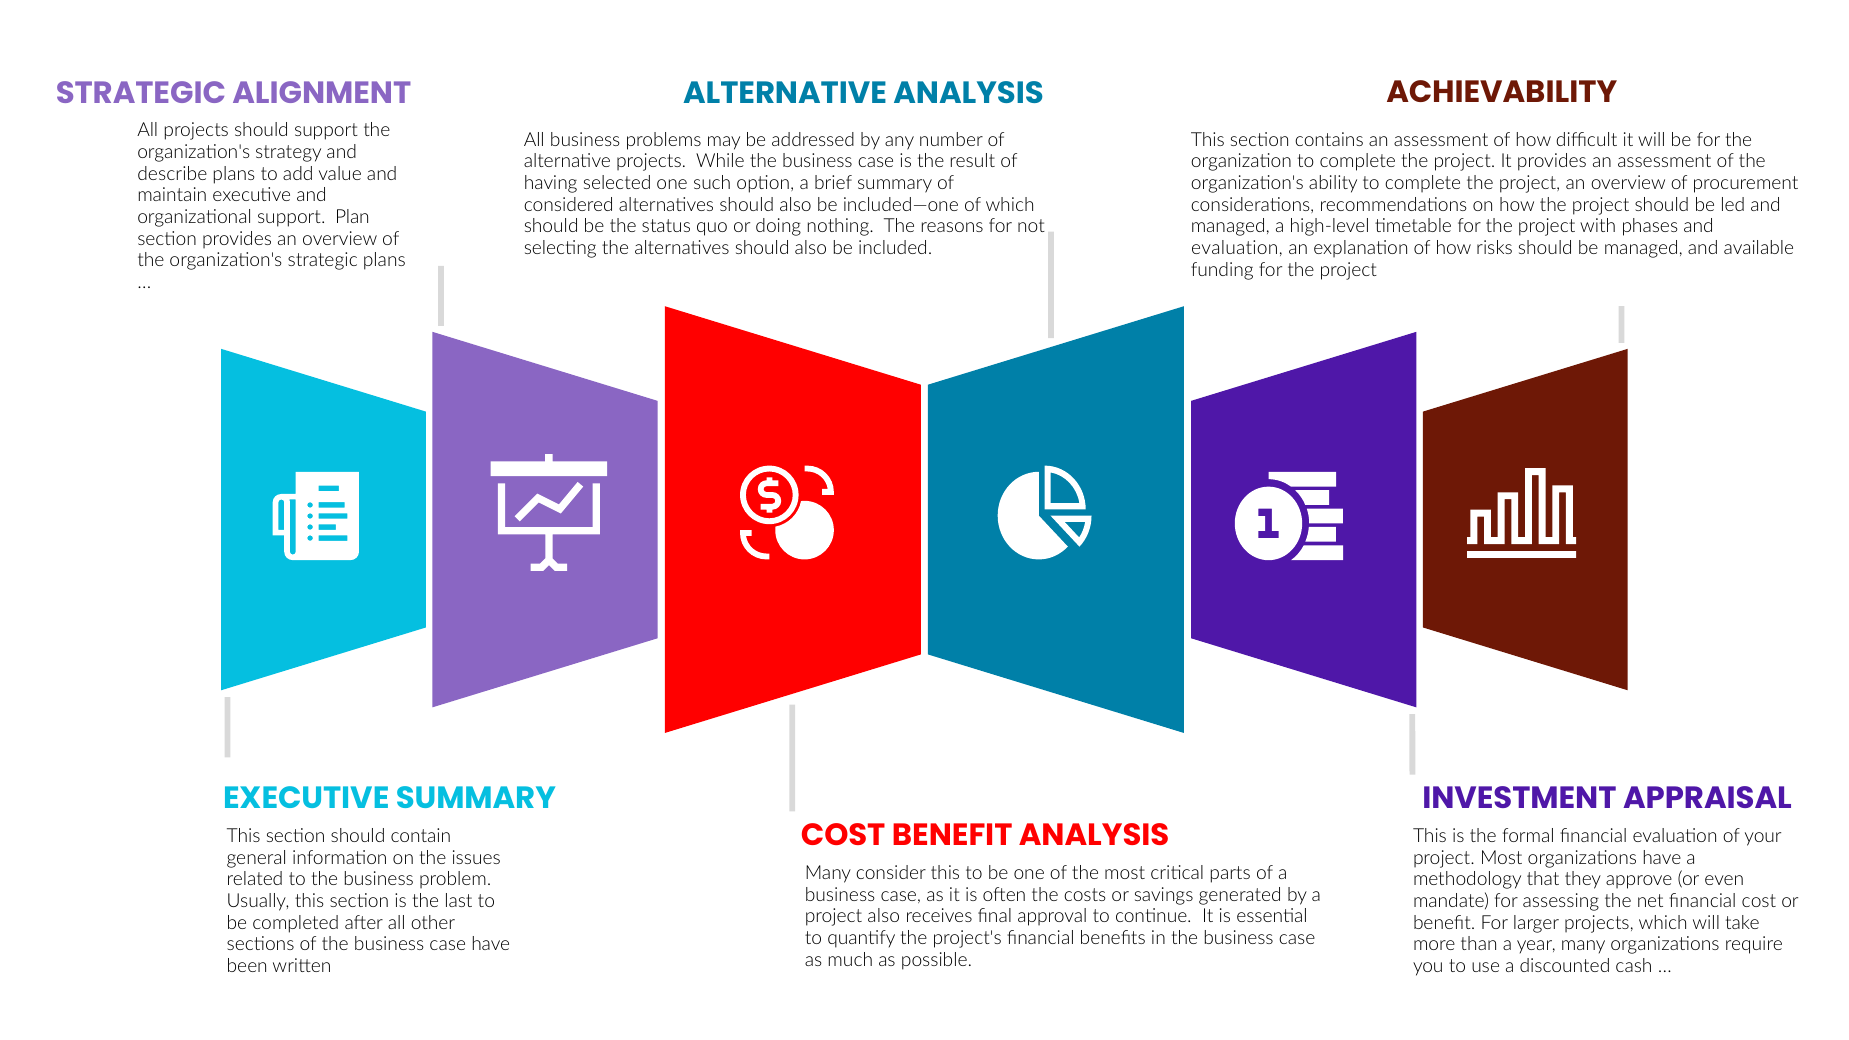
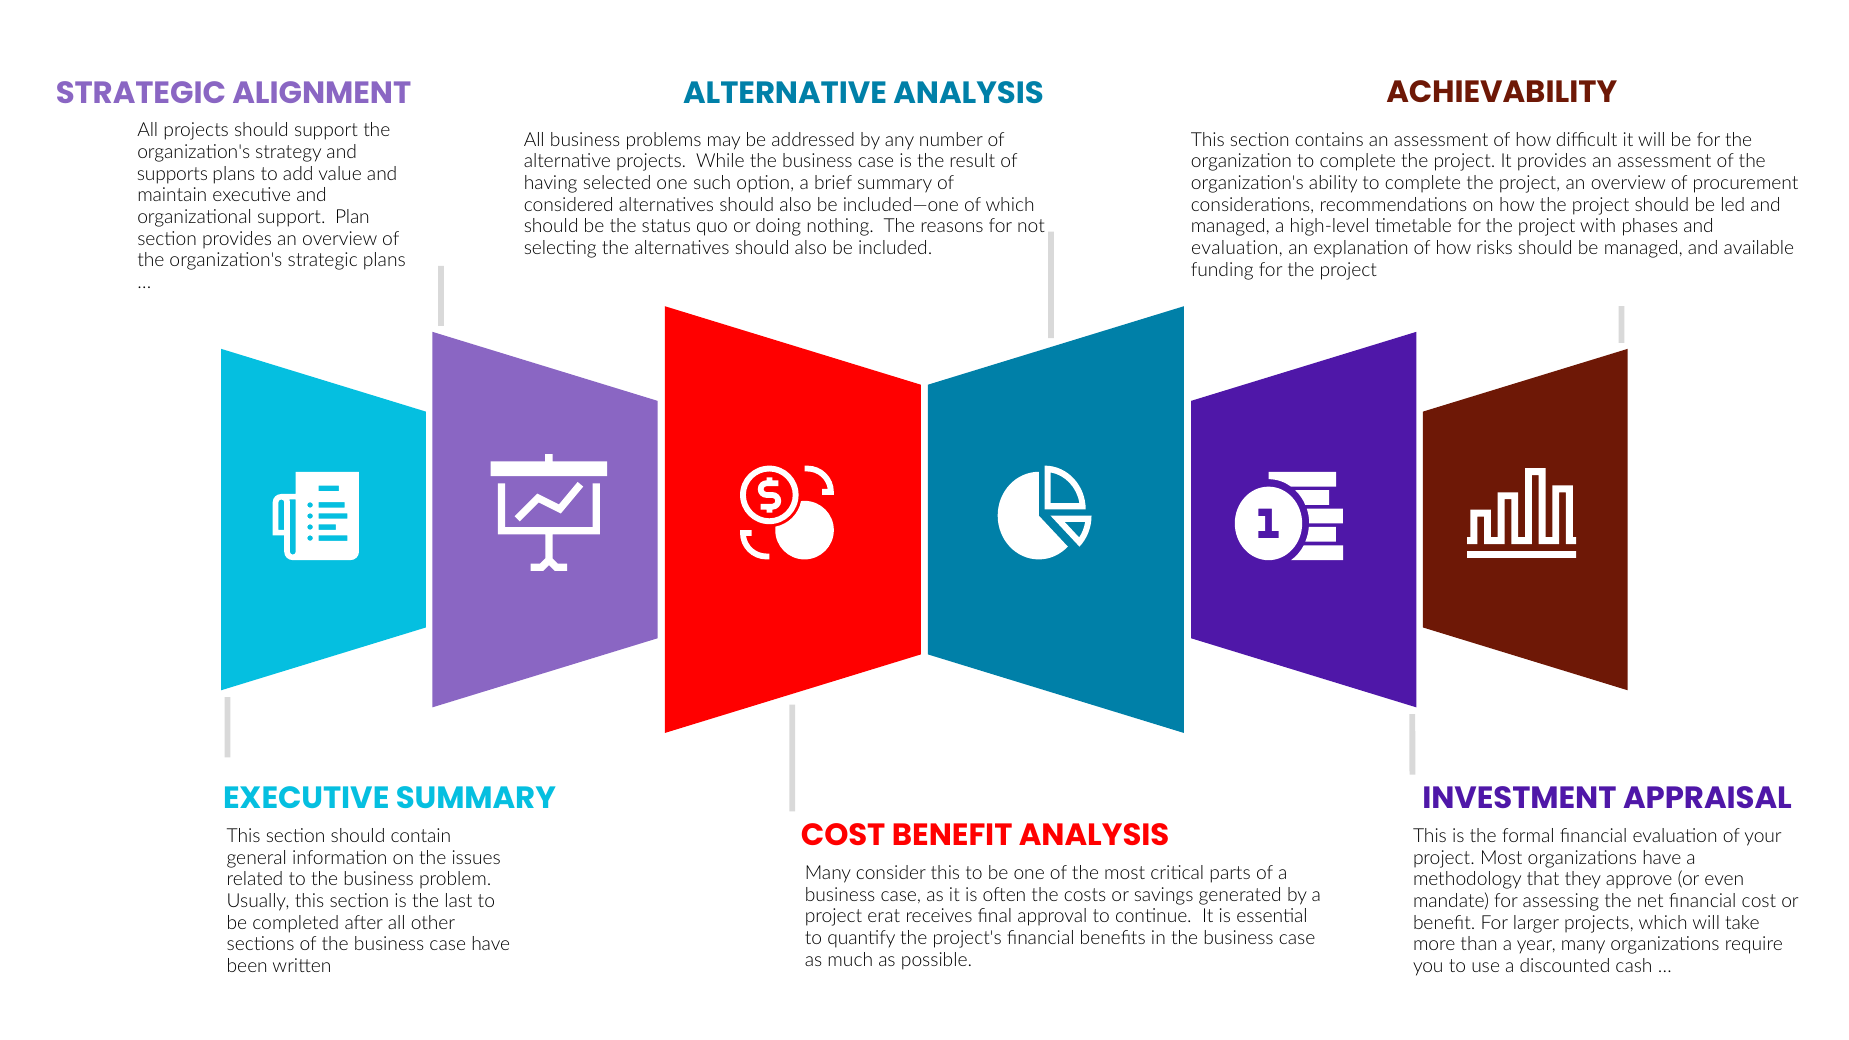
describe: describe -> supports (172, 174)
project also: also -> erat (884, 917)
